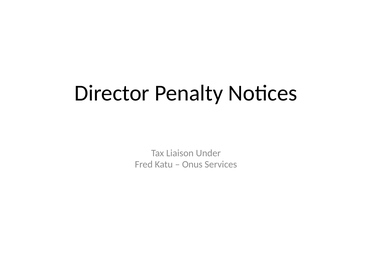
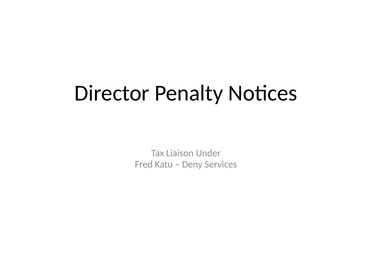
Onus: Onus -> Deny (192, 164)
